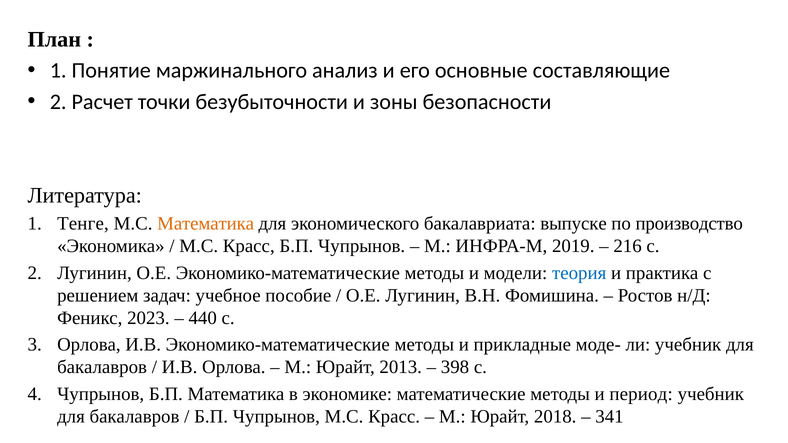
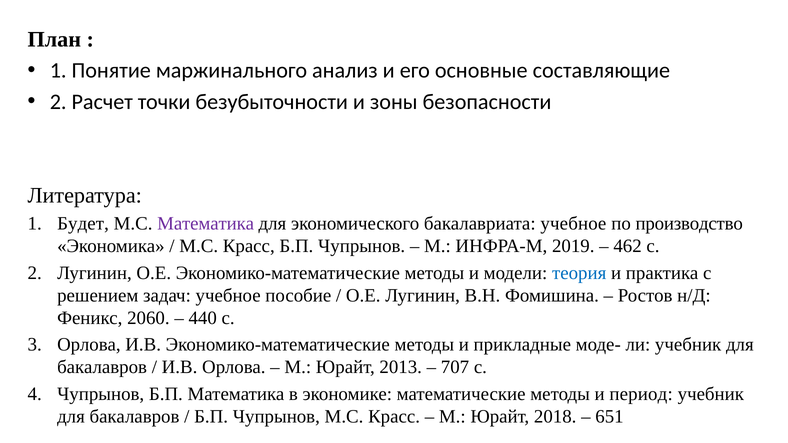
Тенге: Тенге -> Будет (83, 224)
Математика colour: orange -> purple (206, 224)
бакалавриата выпуске: выпуске -> учебное (573, 224)
216: 216 -> 462 (628, 246)
2023: 2023 -> 2060 (148, 318)
398: 398 -> 707 (455, 367)
341: 341 -> 651 (609, 417)
